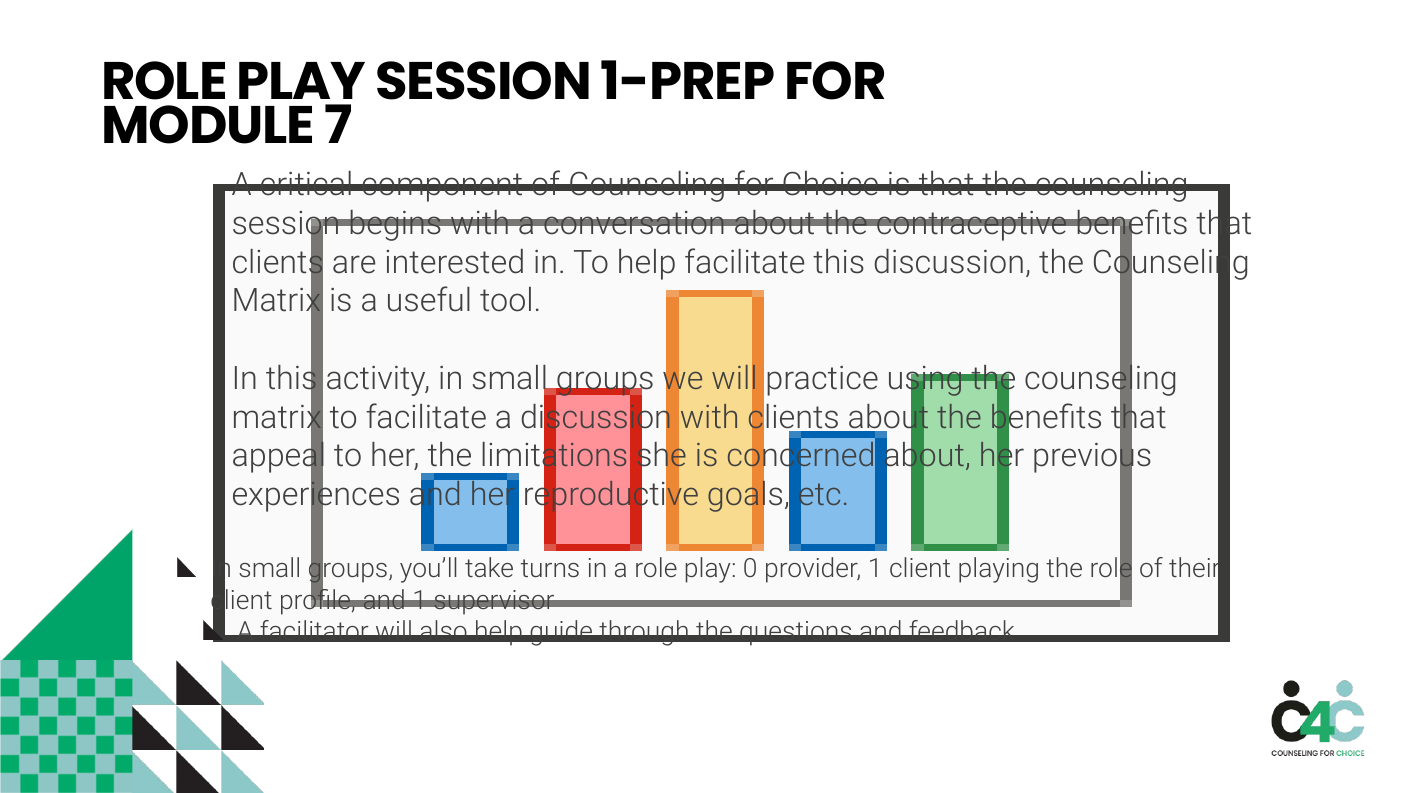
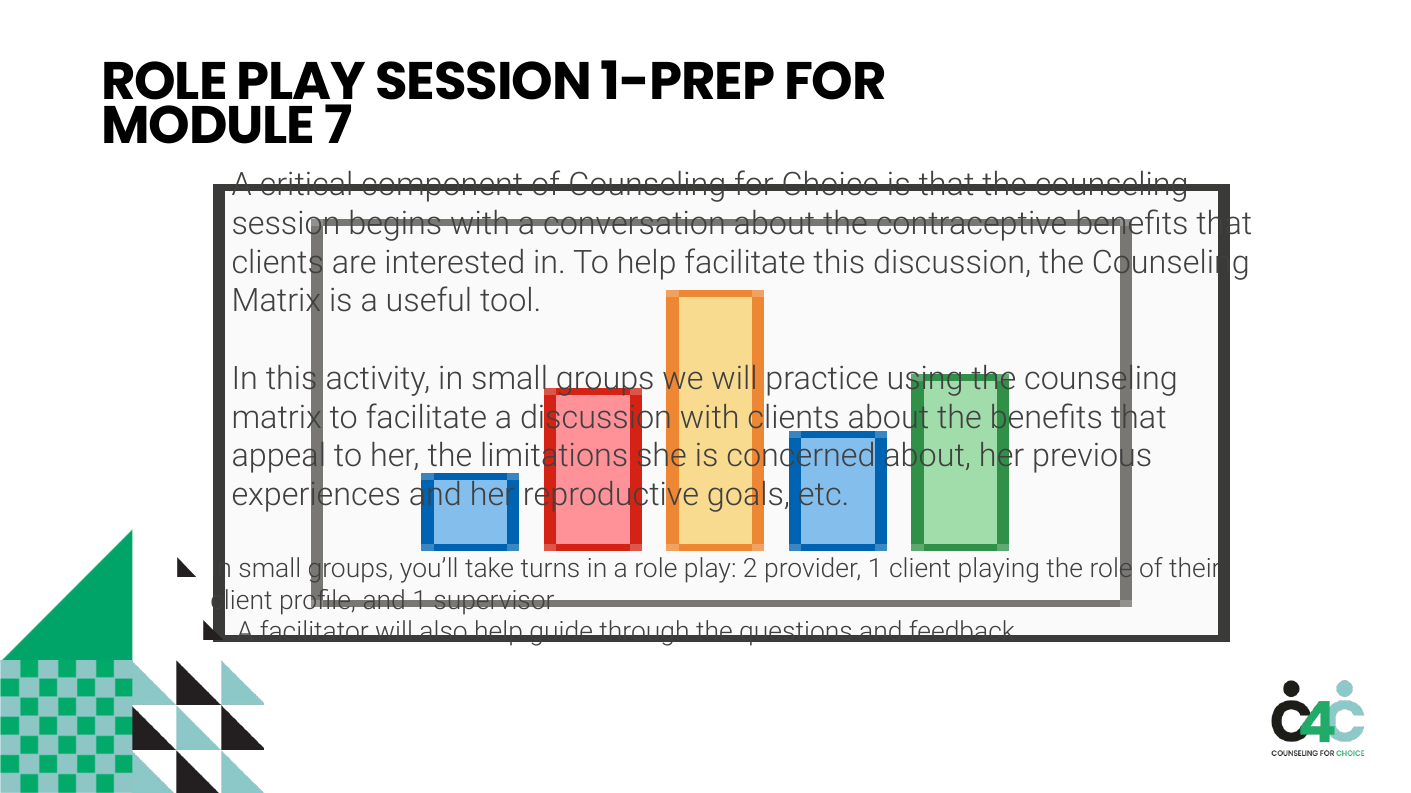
0: 0 -> 2 (750, 569)
